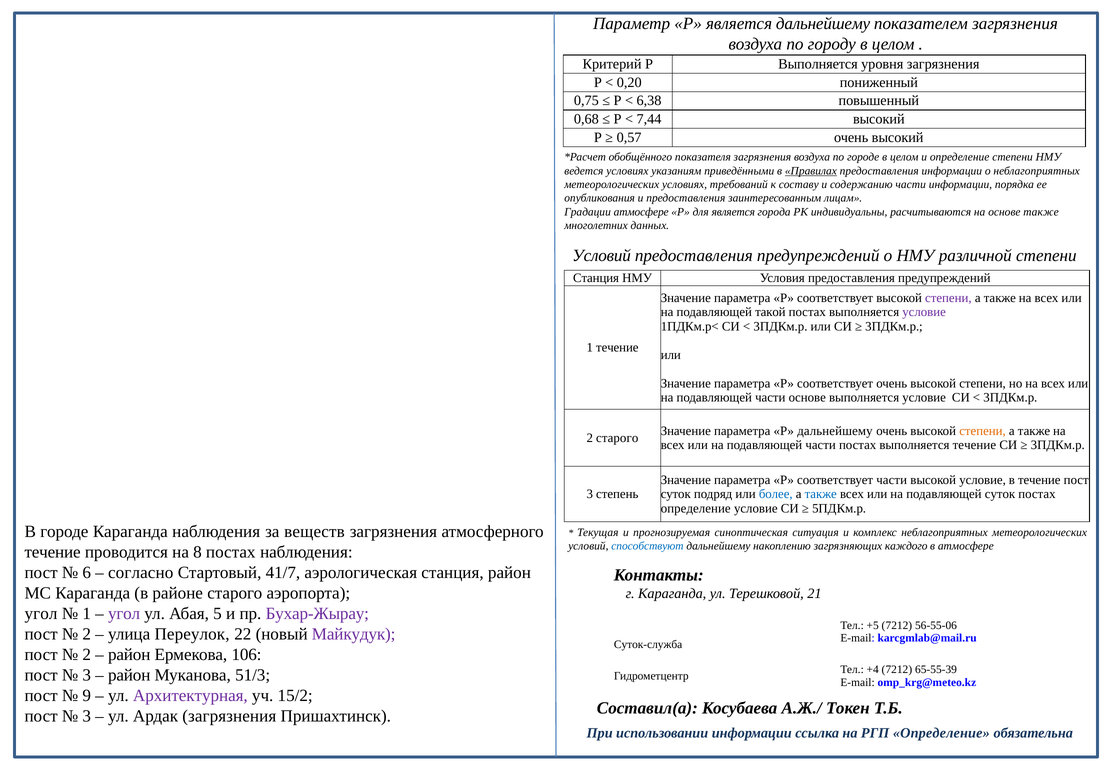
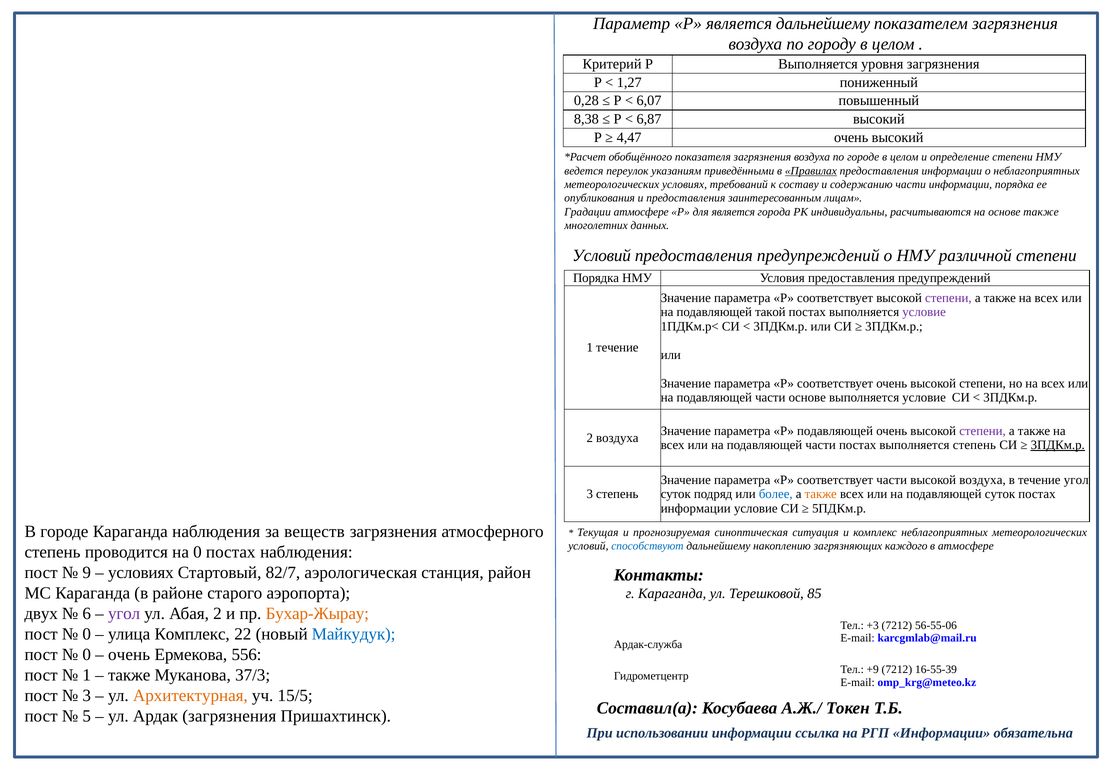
0,20: 0,20 -> 1,27 (629, 82)
0,75: 0,75 -> 0,28 (586, 101)
6,38: 6,38 -> 6,07 (649, 101)
0,68: 0,68 -> 8,38 (586, 119)
7,44: 7,44 -> 6,87 (649, 119)
0,57: 0,57 -> 4,47 (629, 137)
ведется условиях: условиях -> переулок (627, 171)
Станция: Станция -> Порядка (596, 278)
Р дальнейшему: дальнейшему -> подавляющей (835, 431)
степени colour: orange -> purple (983, 431)
2 старого: старого -> воздуха (617, 438)
выполняется течение: течение -> степень (974, 445)
3ПДКм.р underline: none -> present (1058, 445)
высокой условие: условие -> воздуха (983, 480)
течение пост: пост -> угол (1076, 480)
также colour: blue -> orange (821, 494)
определение: определение -> информации (696, 508)
течение: течение -> степень (53, 552)
на 8: 8 -> 0 (197, 552)
6: 6 -> 9 (87, 572)
согласно: согласно -> условиях (141, 572)
41/7: 41/7 -> 82/7 (283, 572)
21: 21 -> 85 (814, 594)
угол: угол -> двух (41, 614)
1: 1 -> 6 (87, 614)
Абая 5: 5 -> 2 (218, 614)
Бухар-Жырау colour: purple -> orange (317, 614)
+5: +5 -> +3 (873, 625)
2: 2 -> 0 (87, 634)
улица Переулок: Переулок -> Комплекс (192, 634)
Майкудук colour: purple -> blue (354, 634)
Суток-служба: Суток-служба -> Ардак-служба (648, 644)
2: 2 -> 0 (87, 655)
район: район -> очень (129, 655)
106: 106 -> 556 (246, 655)
+4: +4 -> +9 (873, 670)
65-55-39: 65-55-39 -> 16-55-39 (936, 670)
3: 3 -> 1 (87, 675)
район: район -> также (129, 675)
51/3: 51/3 -> 37/3 (253, 675)
9: 9 -> 3 (87, 696)
Архитектурная colour: purple -> orange (190, 696)
15/2: 15/2 -> 15/5 (295, 696)
3: 3 -> 5 (87, 716)
РГП Определение: Определение -> Информации (941, 733)
